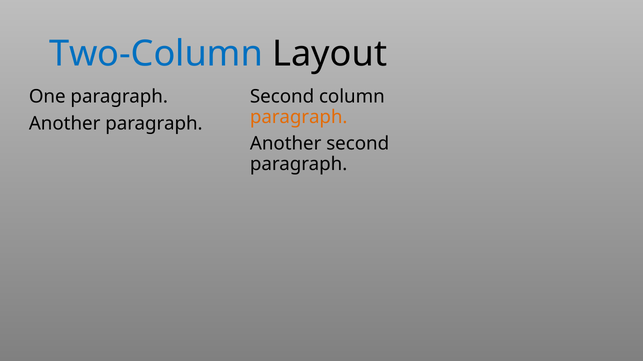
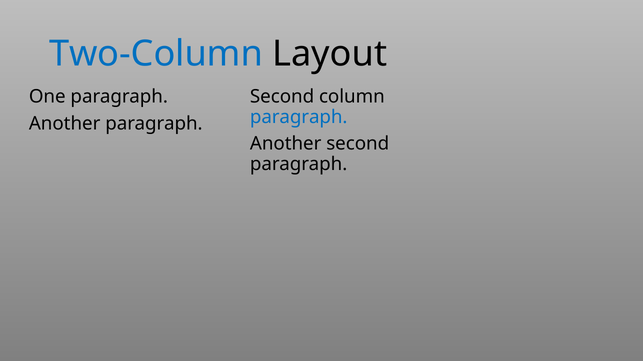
paragraph colour: orange -> blue (299, 117)
